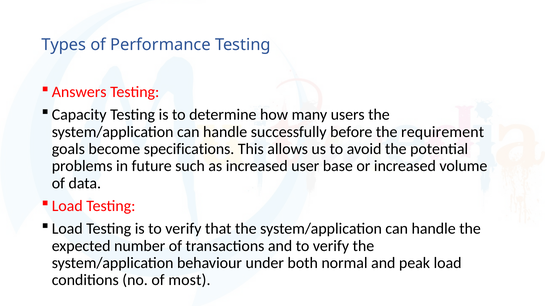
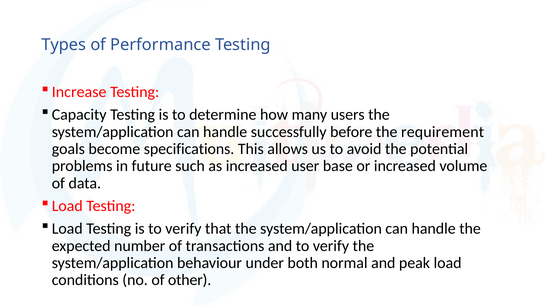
Answers: Answers -> Increase (79, 92)
most: most -> other (190, 281)
